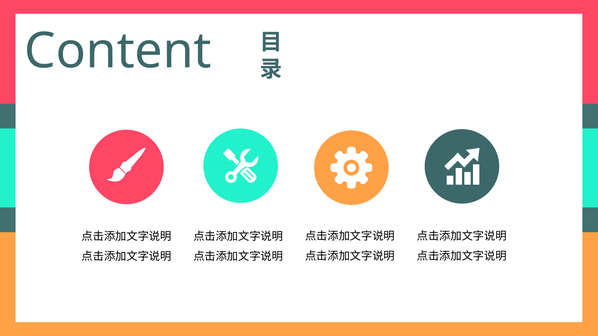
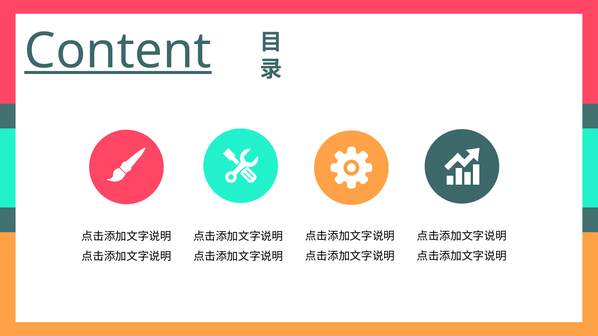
Content underline: none -> present (118, 51)
